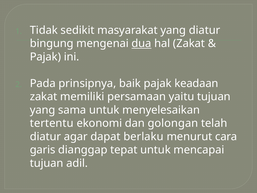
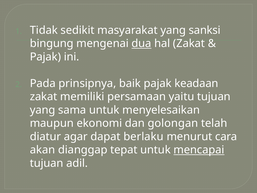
yang diatur: diatur -> sanksi (205, 30)
tertentu: tertentu -> maupun (52, 123)
garis: garis -> akan (43, 150)
mencapai underline: none -> present (199, 150)
